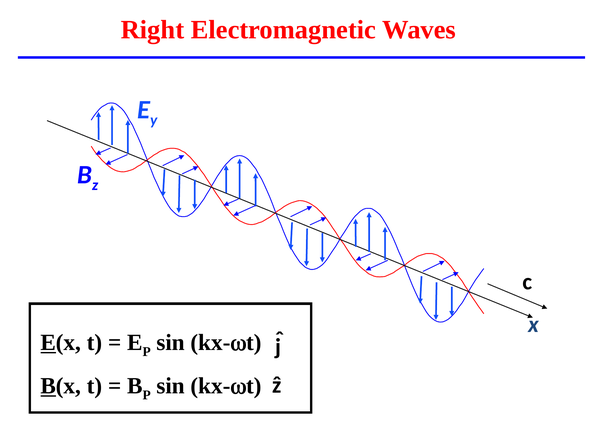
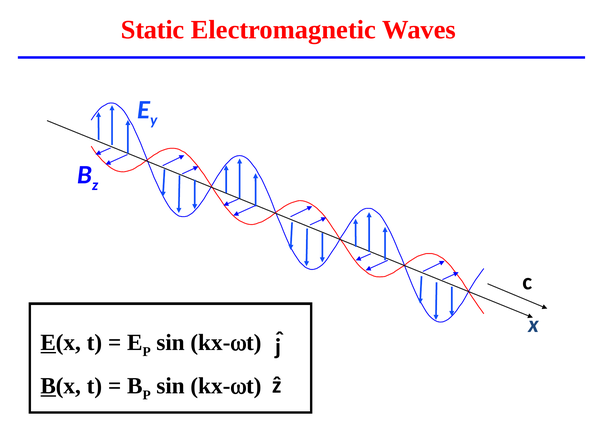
Right: Right -> Static (153, 30)
